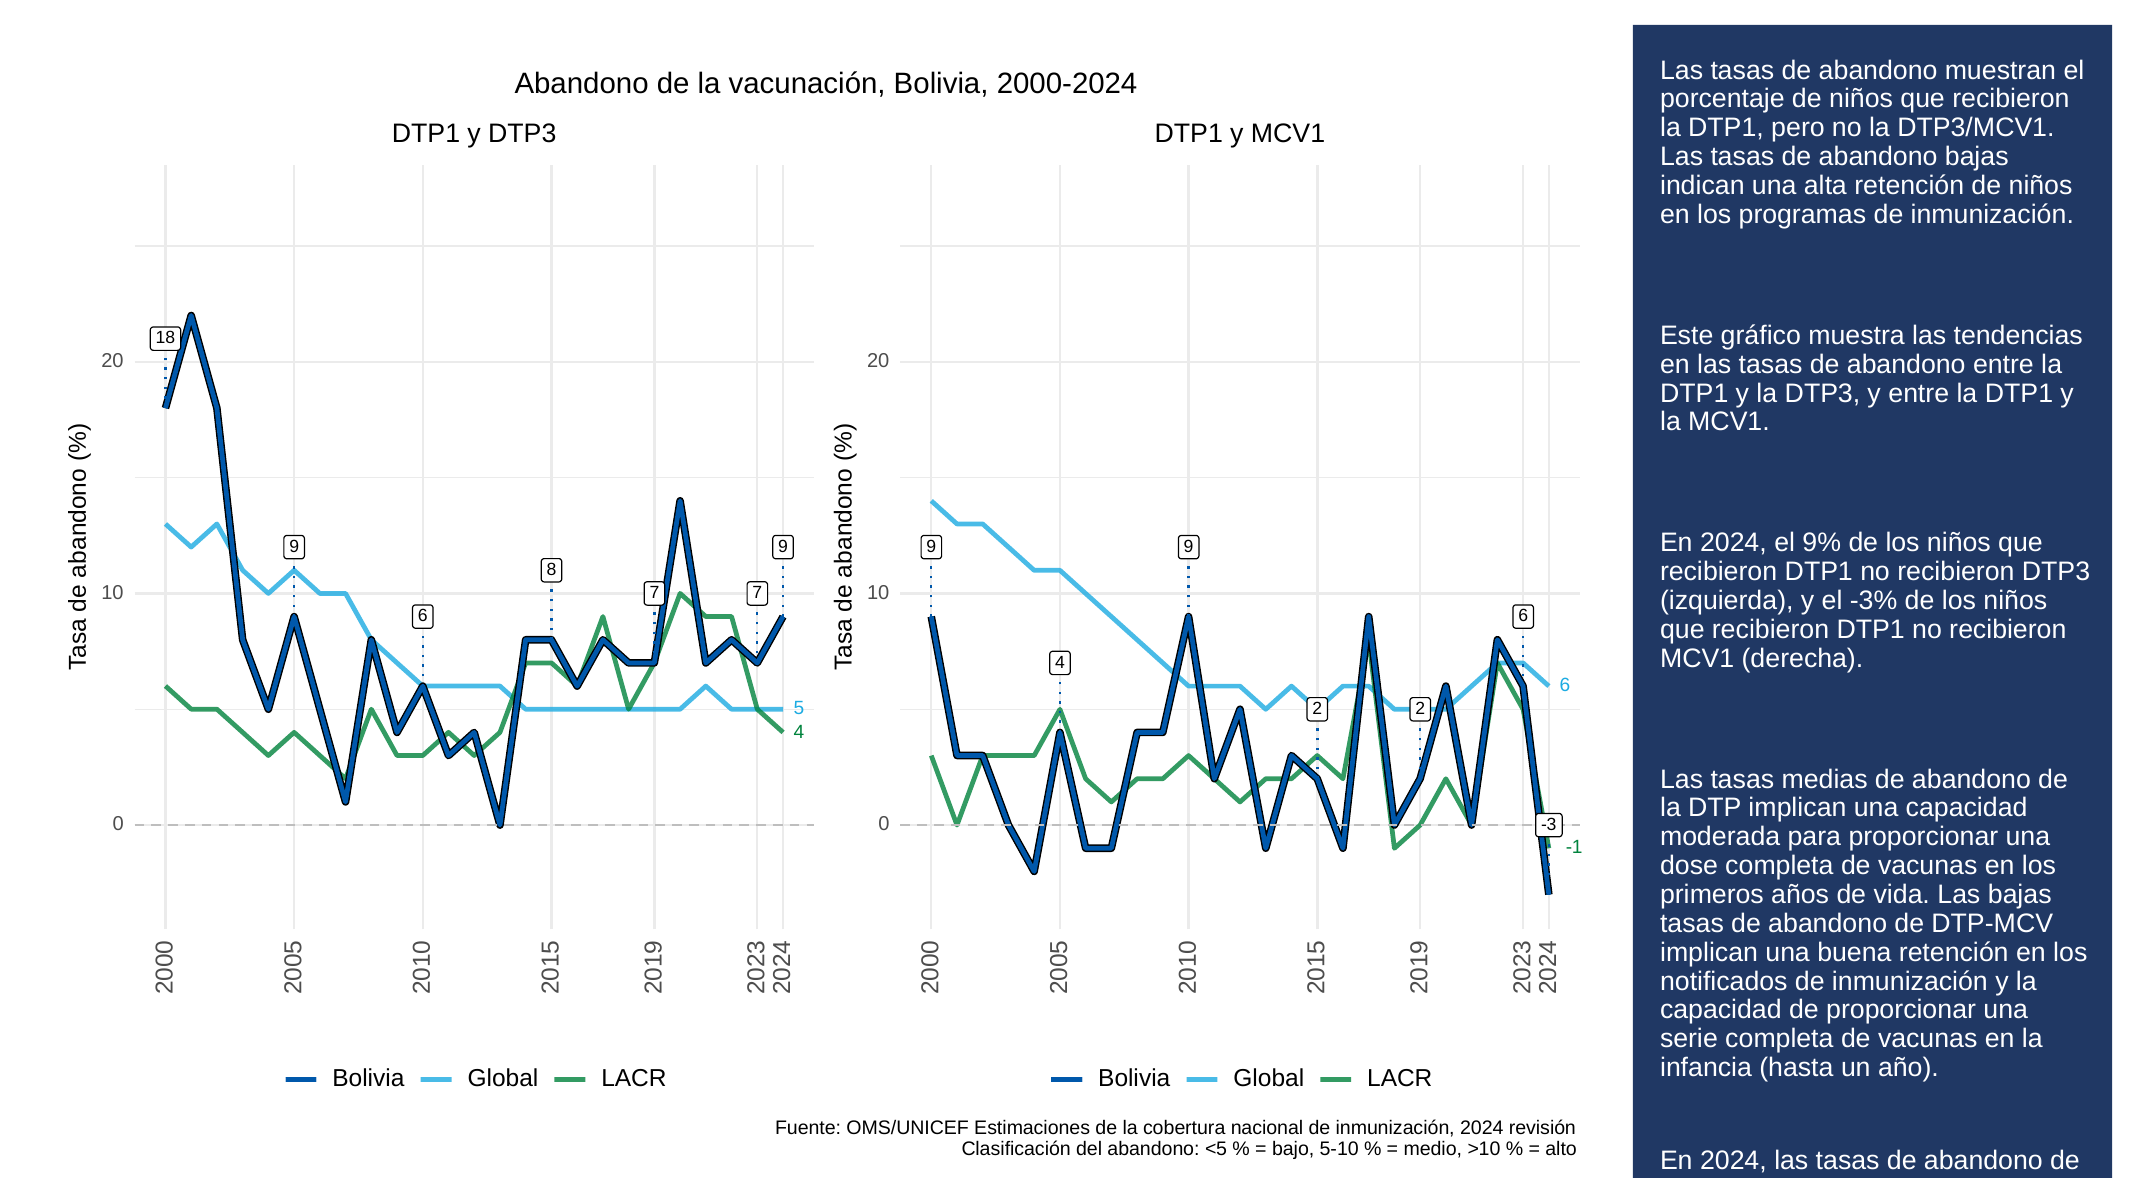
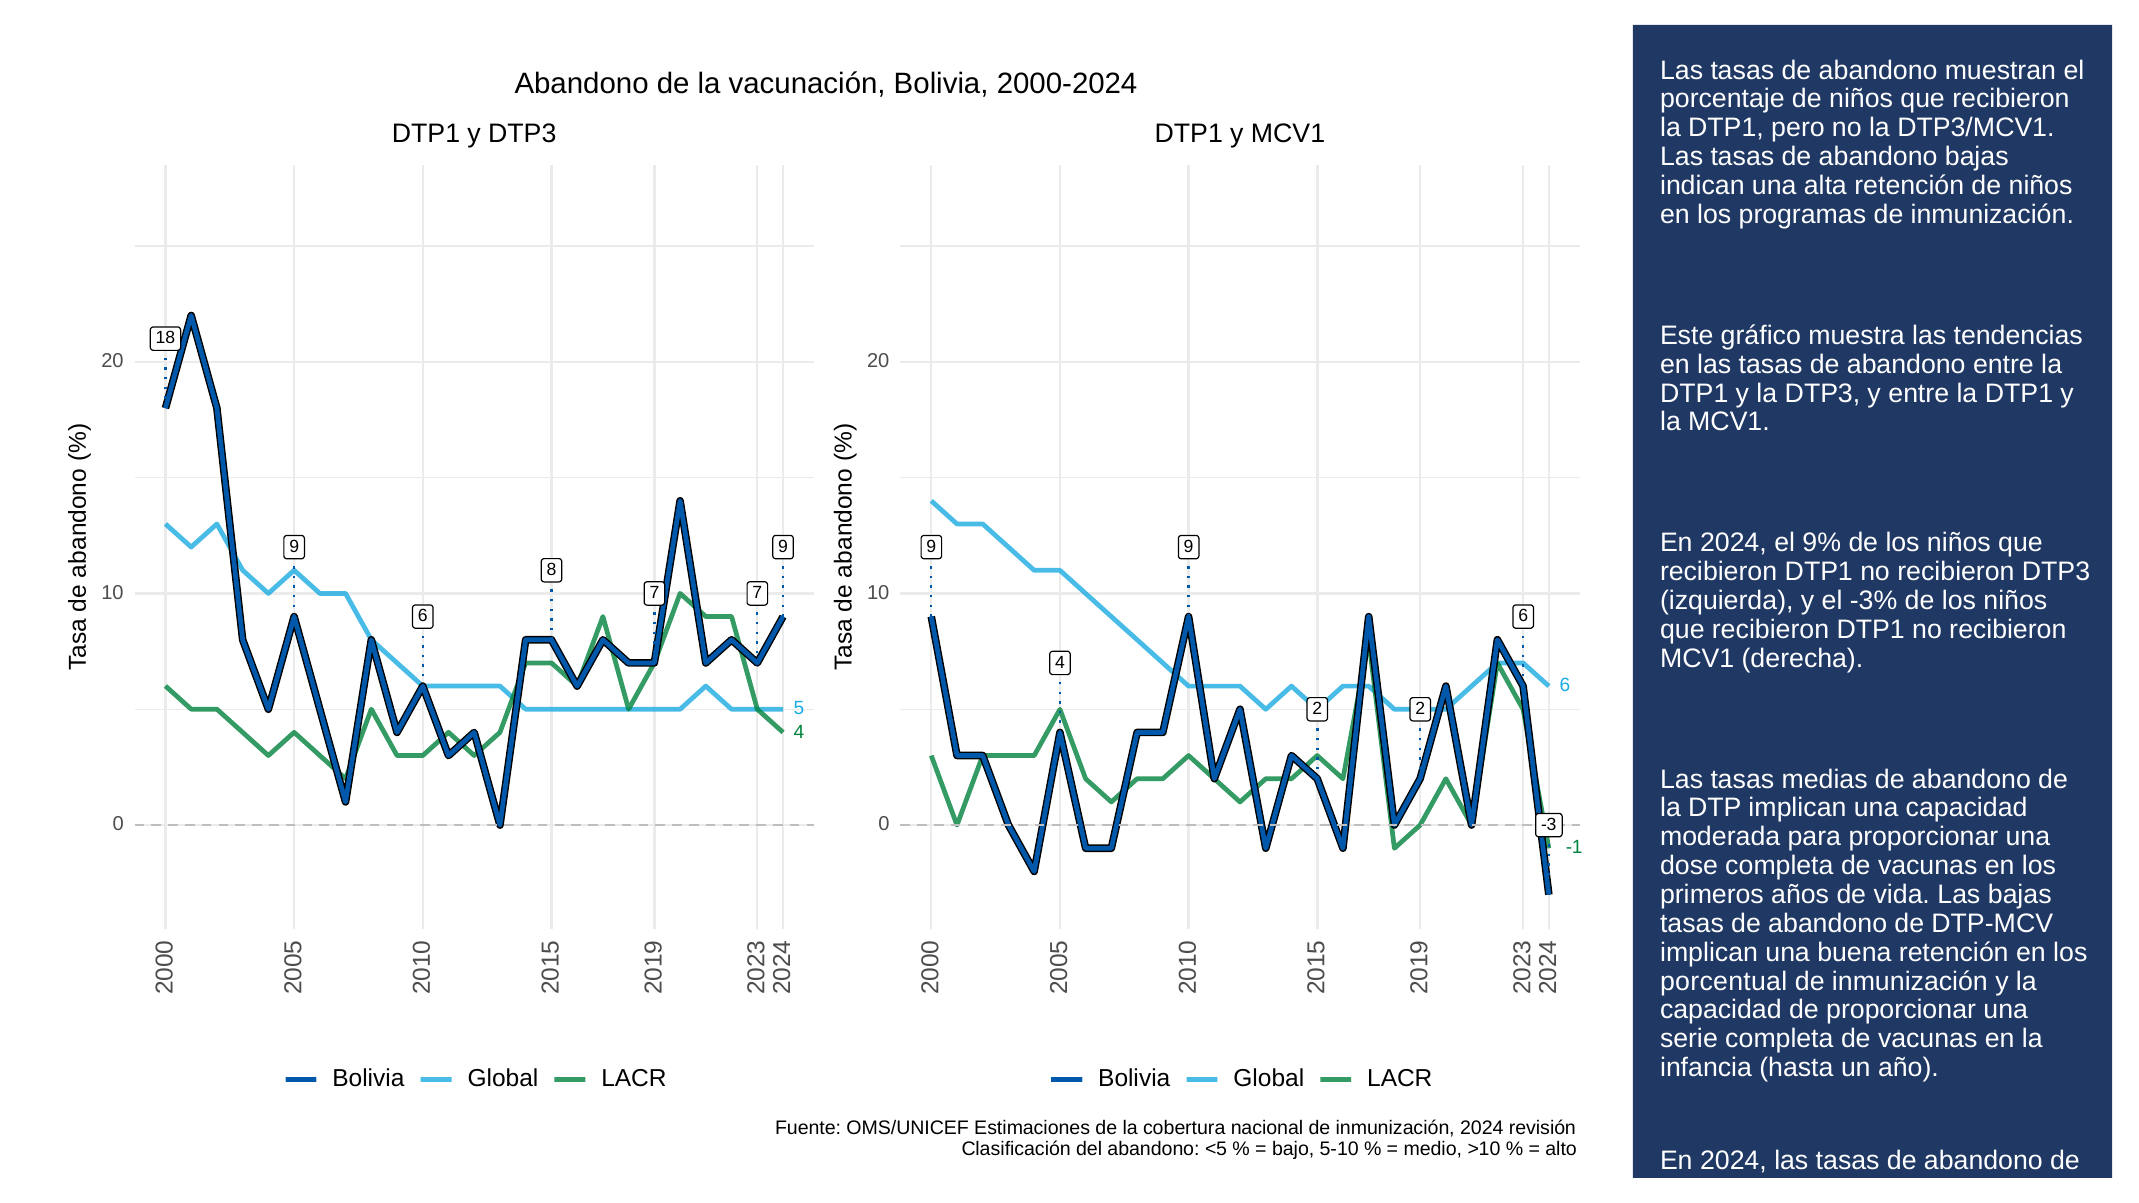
notificados: notificados -> porcentual (1724, 981)
